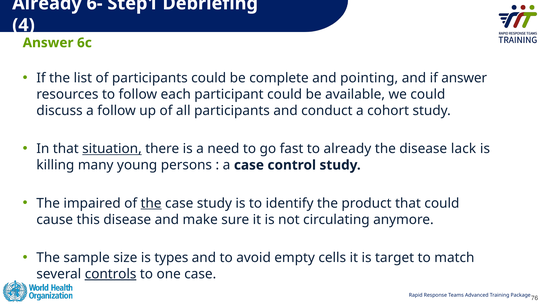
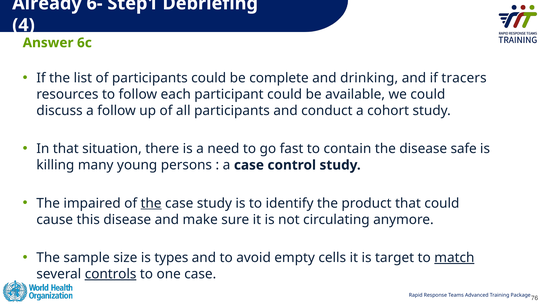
pointing: pointing -> drinking (369, 78)
if answer: answer -> tracers (464, 78)
situation underline: present -> none (112, 149)
to already: already -> contain (347, 149)
lack: lack -> safe (464, 149)
match underline: none -> present (454, 258)
